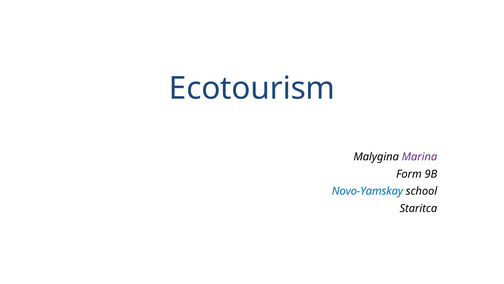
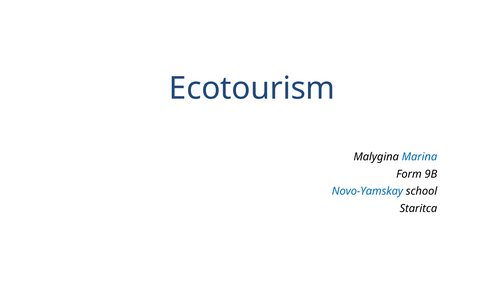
Marina colour: purple -> blue (419, 157)
